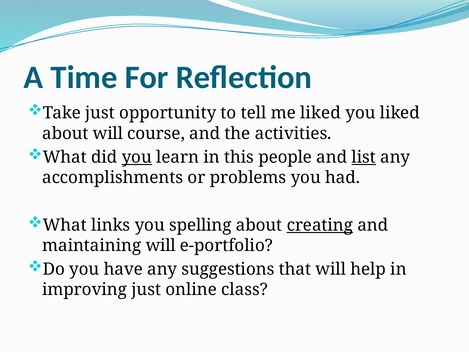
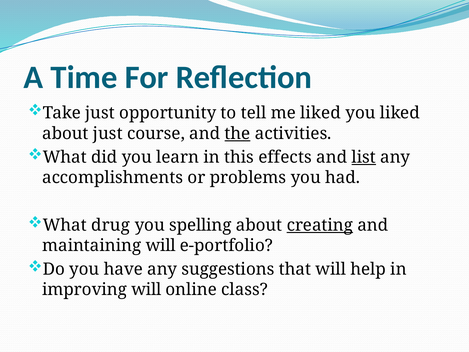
about will: will -> just (108, 133)
the underline: none -> present (237, 133)
you underline: present -> none (137, 157)
people: people -> effects (285, 157)
links: links -> drug (111, 225)
improving just: just -> will (146, 289)
